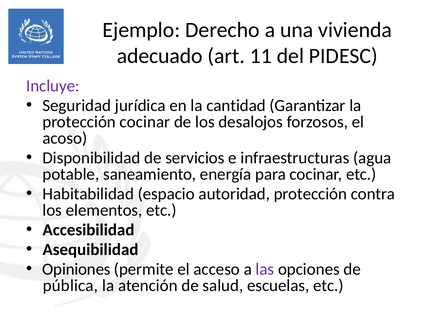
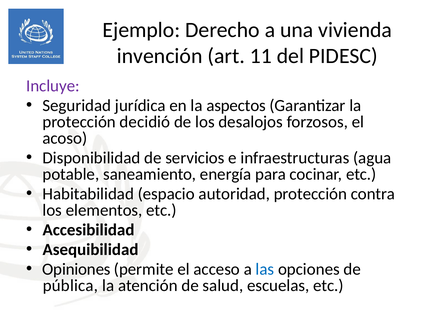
adecuado: adecuado -> invención (160, 56)
cantidad: cantidad -> aspectos (236, 106)
protección cocinar: cocinar -> decidió (145, 122)
las colour: purple -> blue (265, 269)
